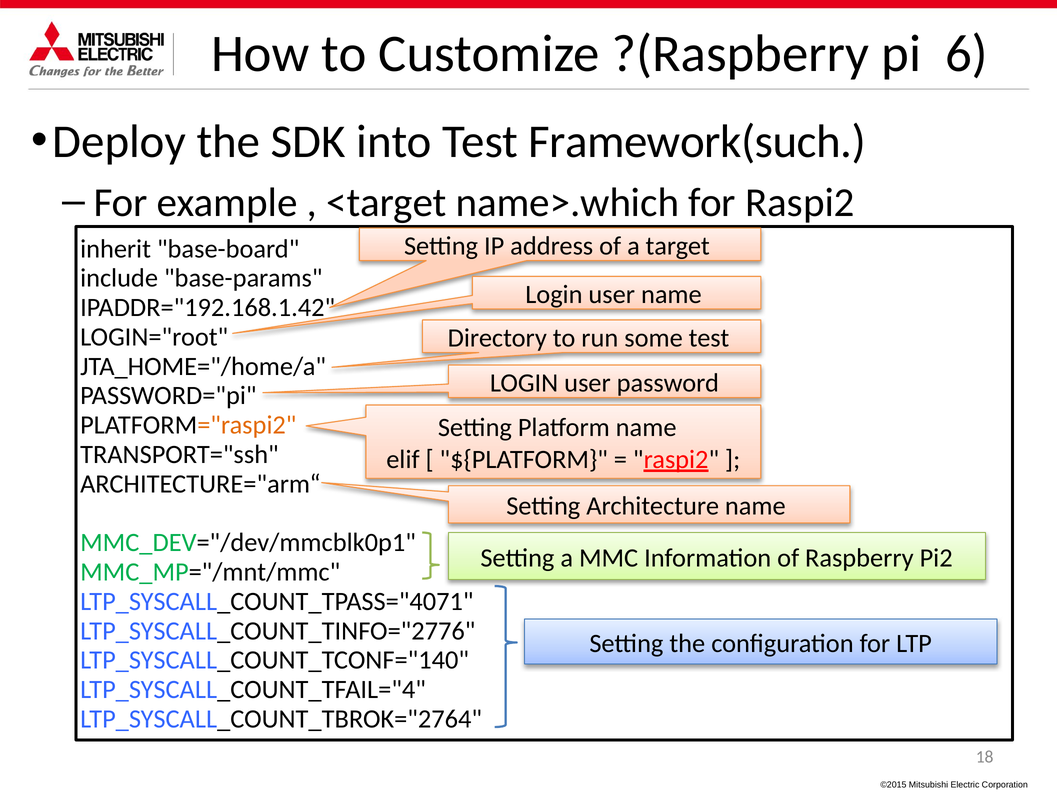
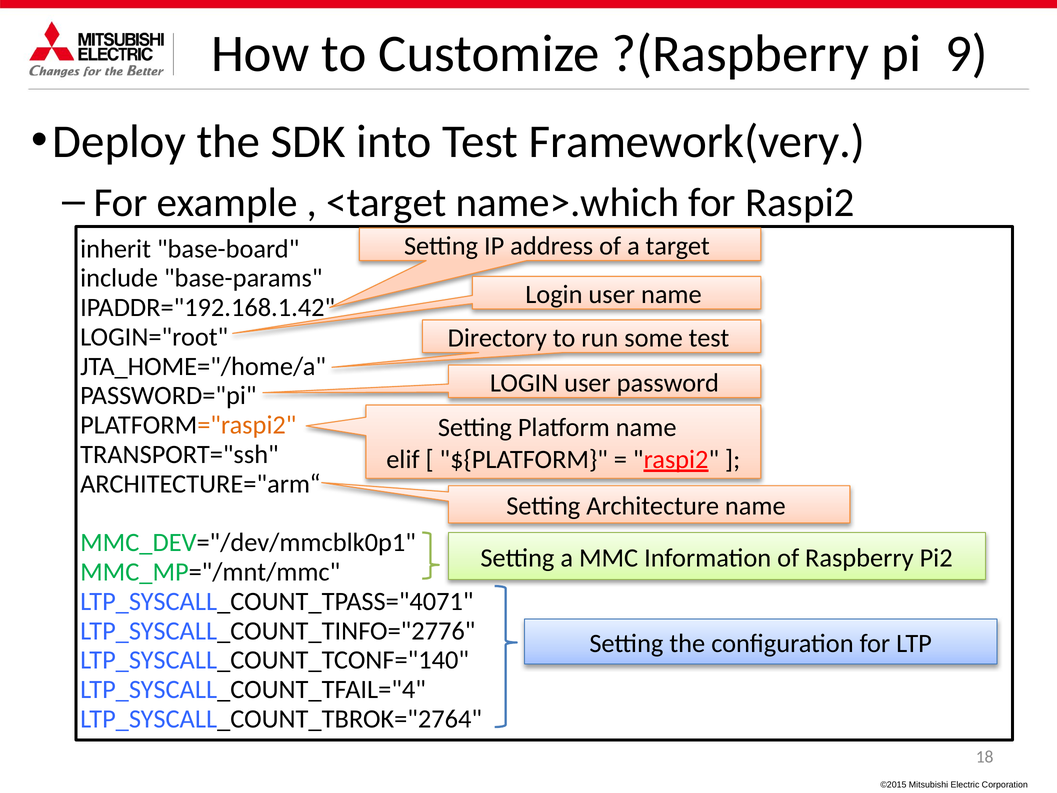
6: 6 -> 9 (966, 54)
Framework(such: Framework(such -> Framework(very (697, 142)
